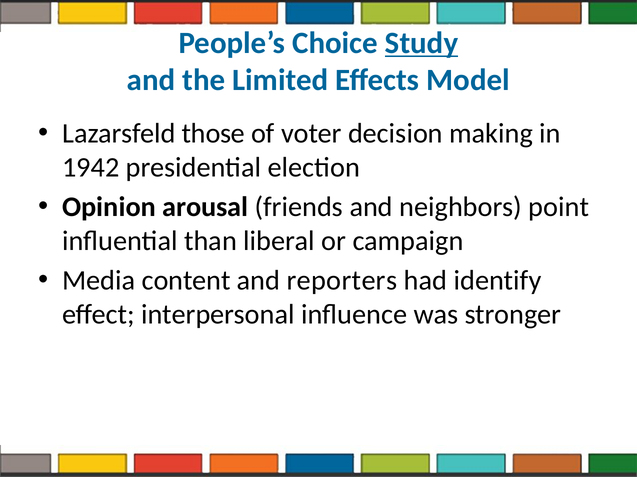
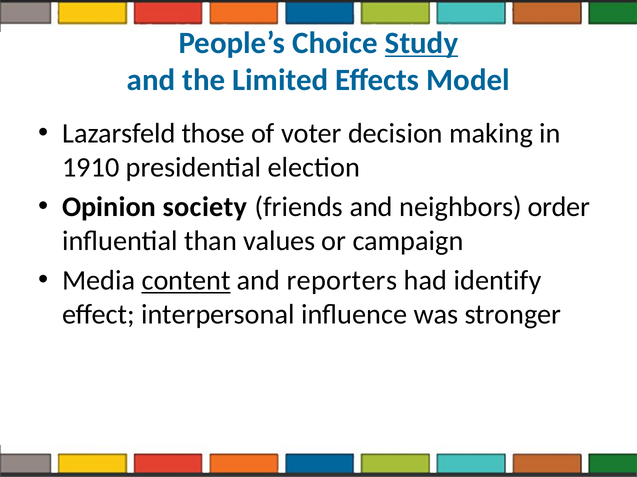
1942: 1942 -> 1910 (91, 168)
arousal: arousal -> society (205, 207)
point: point -> order (559, 207)
liberal: liberal -> values (279, 241)
content underline: none -> present (186, 281)
